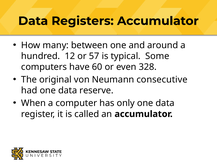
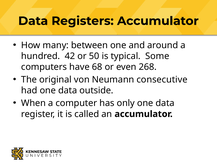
12: 12 -> 42 (70, 56)
57: 57 -> 50 (94, 56)
60: 60 -> 68 (97, 67)
328: 328 -> 268 (148, 67)
reserve: reserve -> outside (96, 90)
